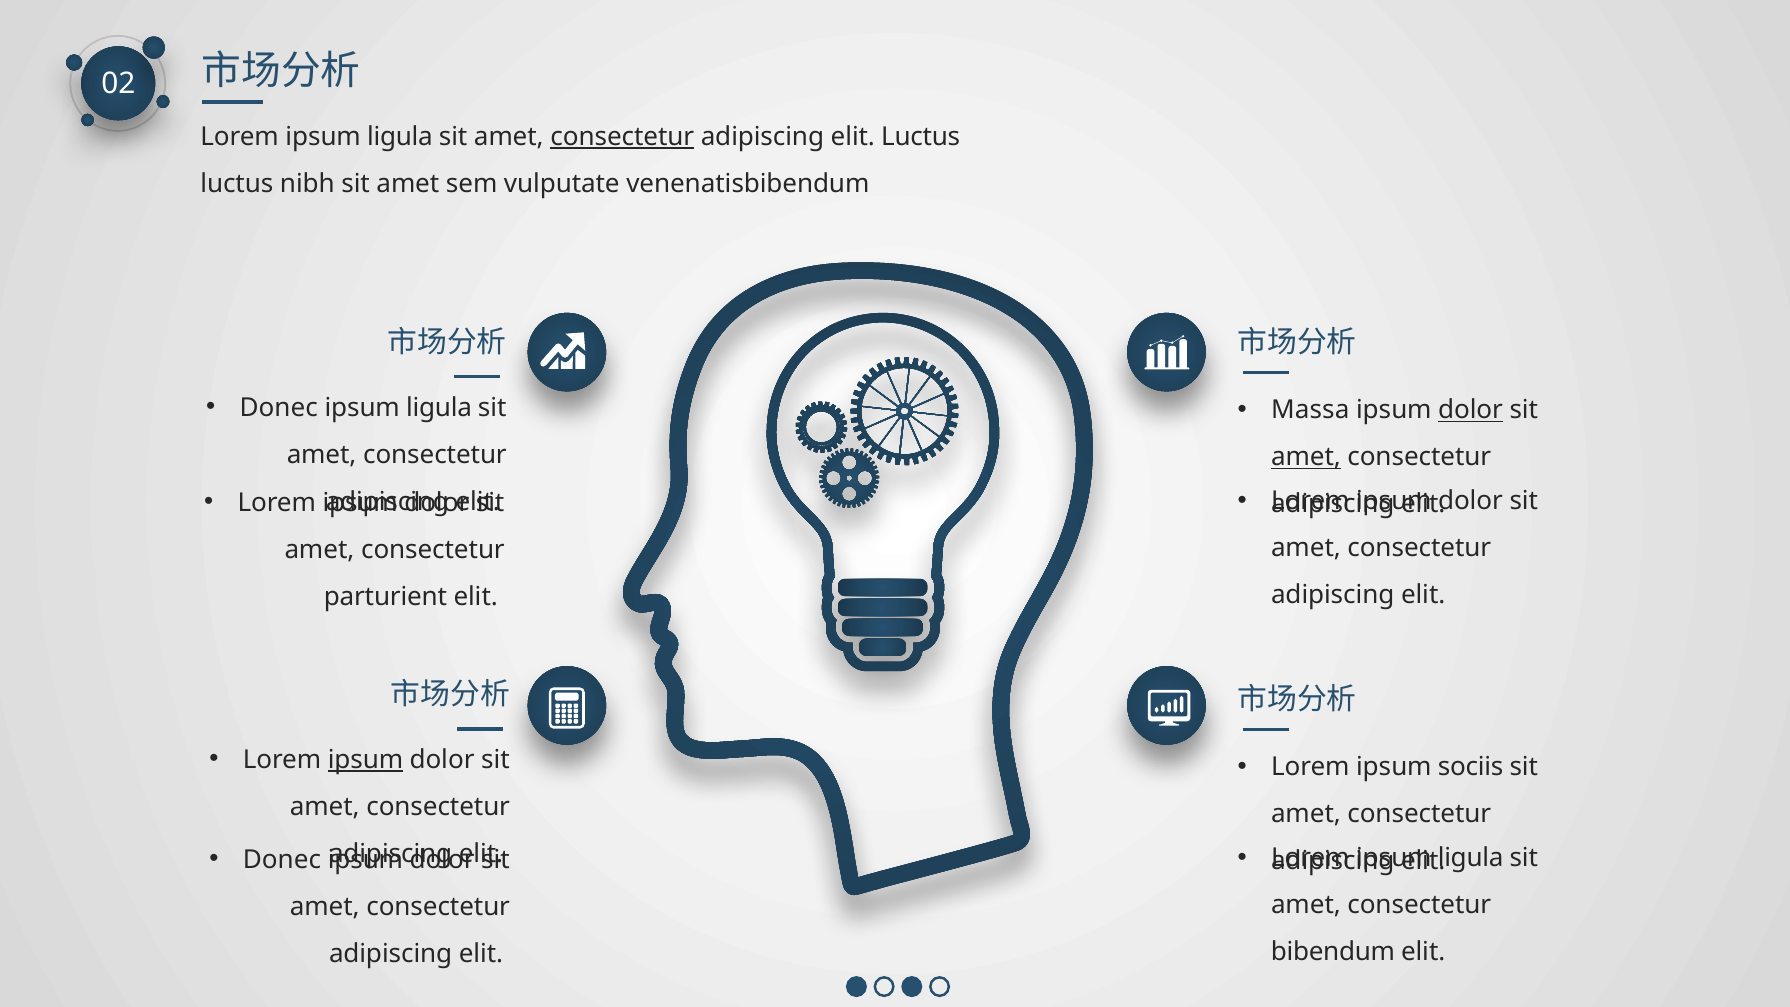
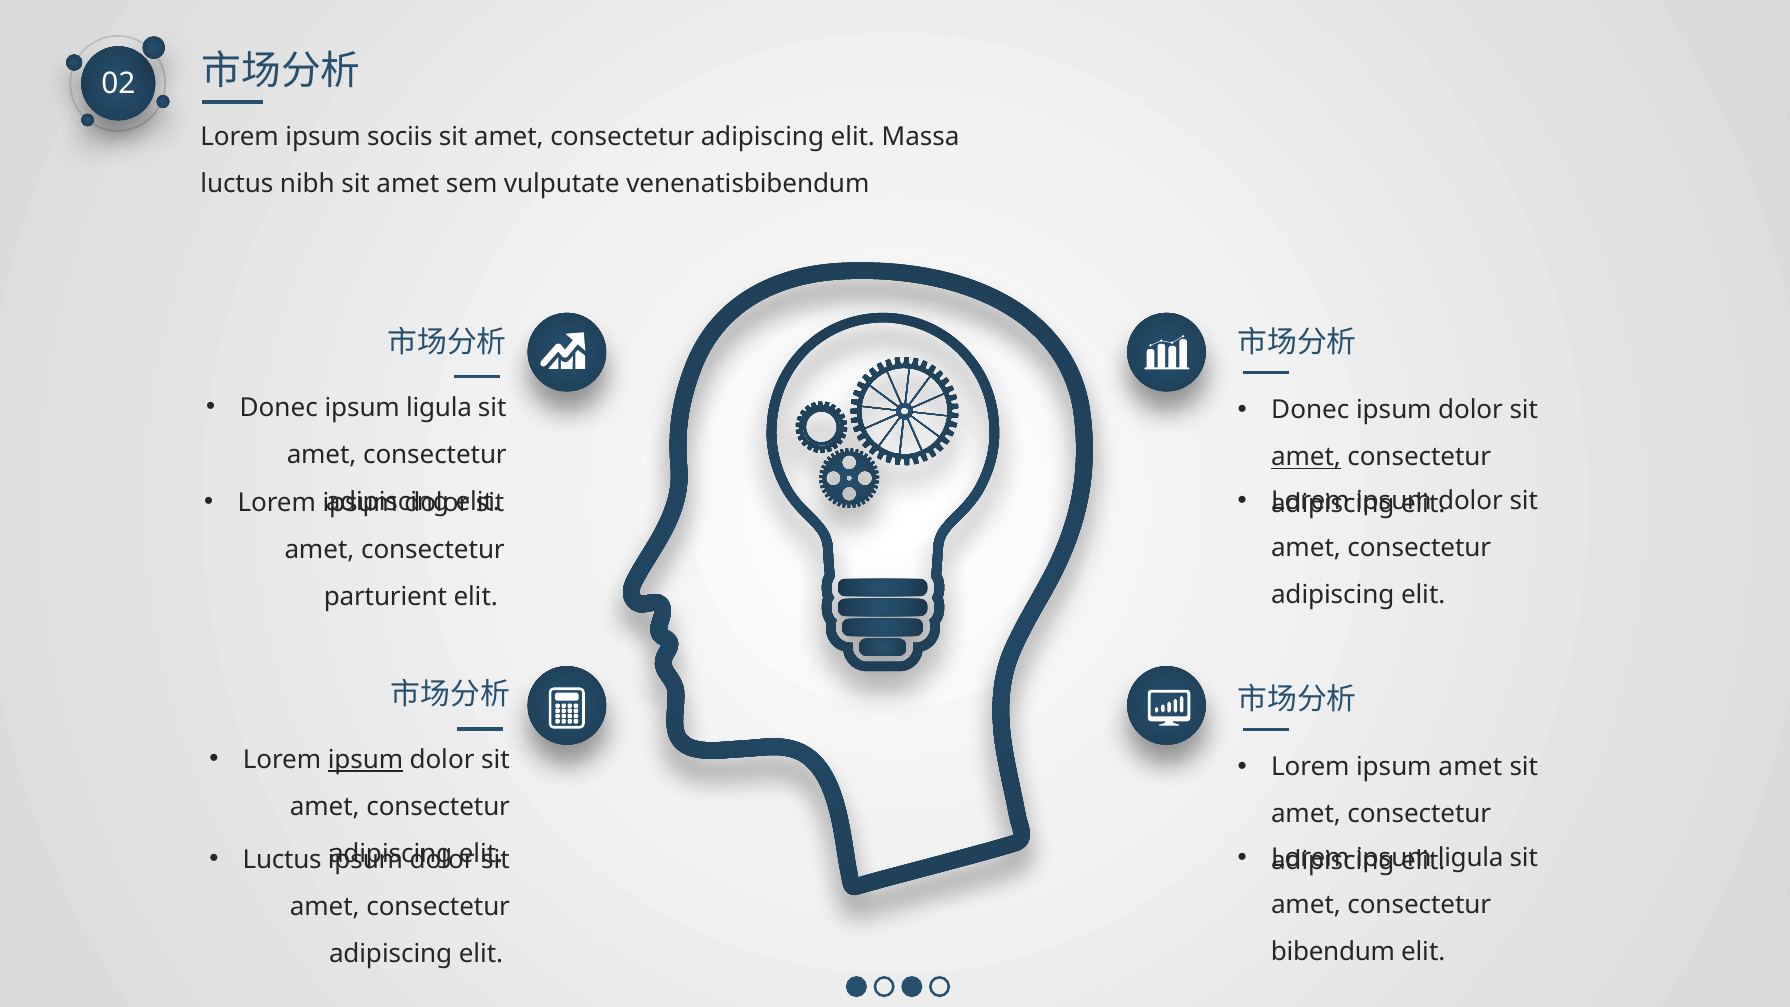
ligula: ligula -> sociis (400, 137)
consectetur underline: present -> none (622, 137)
elit Luctus: Luctus -> Massa (921, 137)
Massa: Massa -> Donec (1310, 410)
dolor underline: present -> none (1471, 410)
ipsum sociis: sociis -> amet (1470, 767)
Donec: Donec -> Luctus (282, 859)
